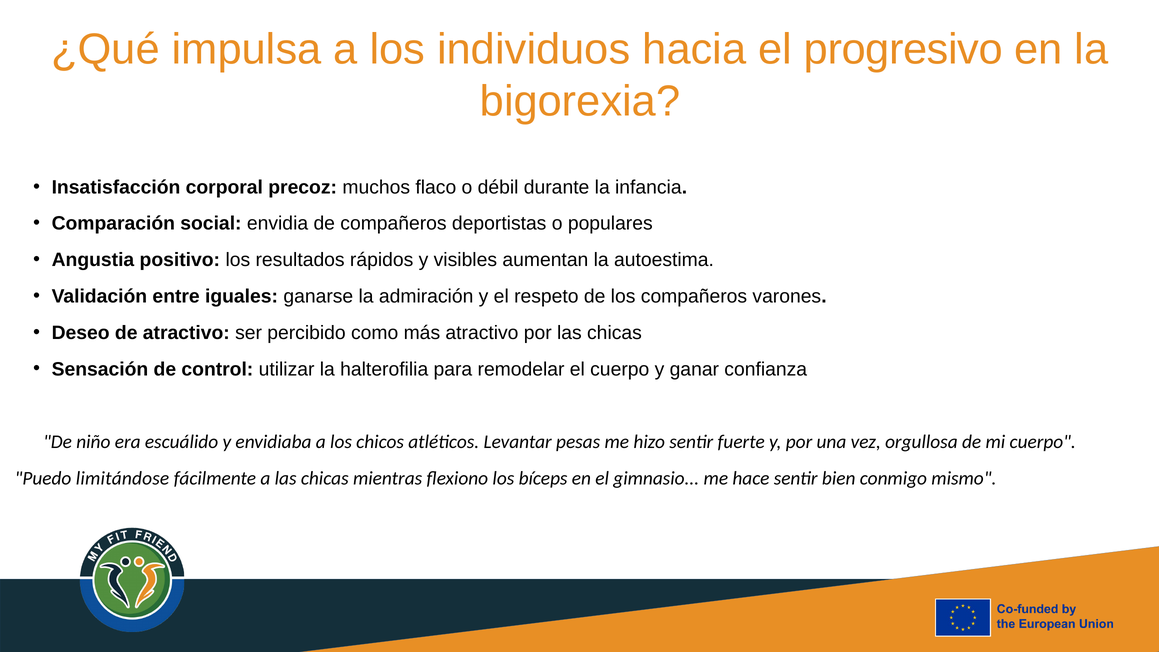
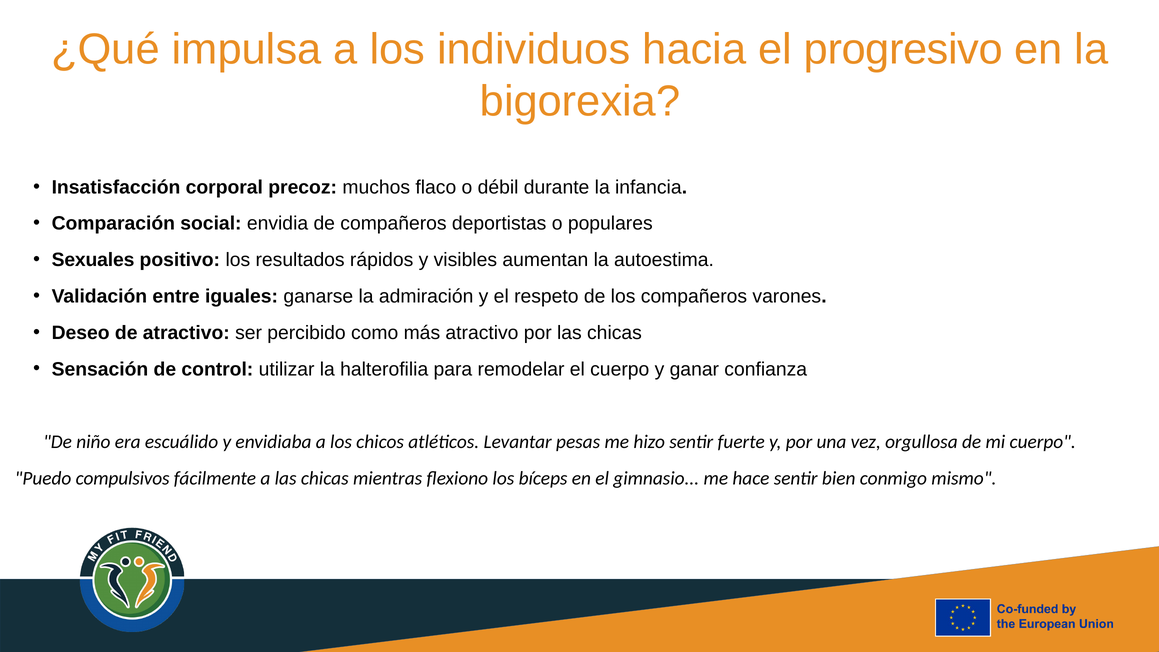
Angustia: Angustia -> Sexuales (93, 260)
limitándose: limitándose -> compulsivos (123, 478)
